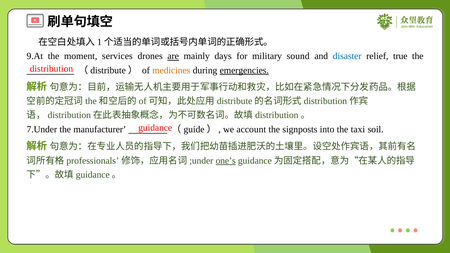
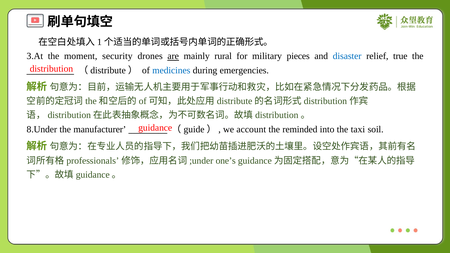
9.At: 9.At -> 3.At (35, 56)
services: services -> security (117, 56)
days: days -> rural (223, 56)
sound: sound -> pieces (298, 56)
medicines colour: orange -> blue (171, 70)
emergencies underline: present -> none (244, 70)
7.Under: 7.Under -> 8.Under (42, 130)
signposts: signposts -> reminded (300, 130)
one’s underline: present -> none (226, 161)
